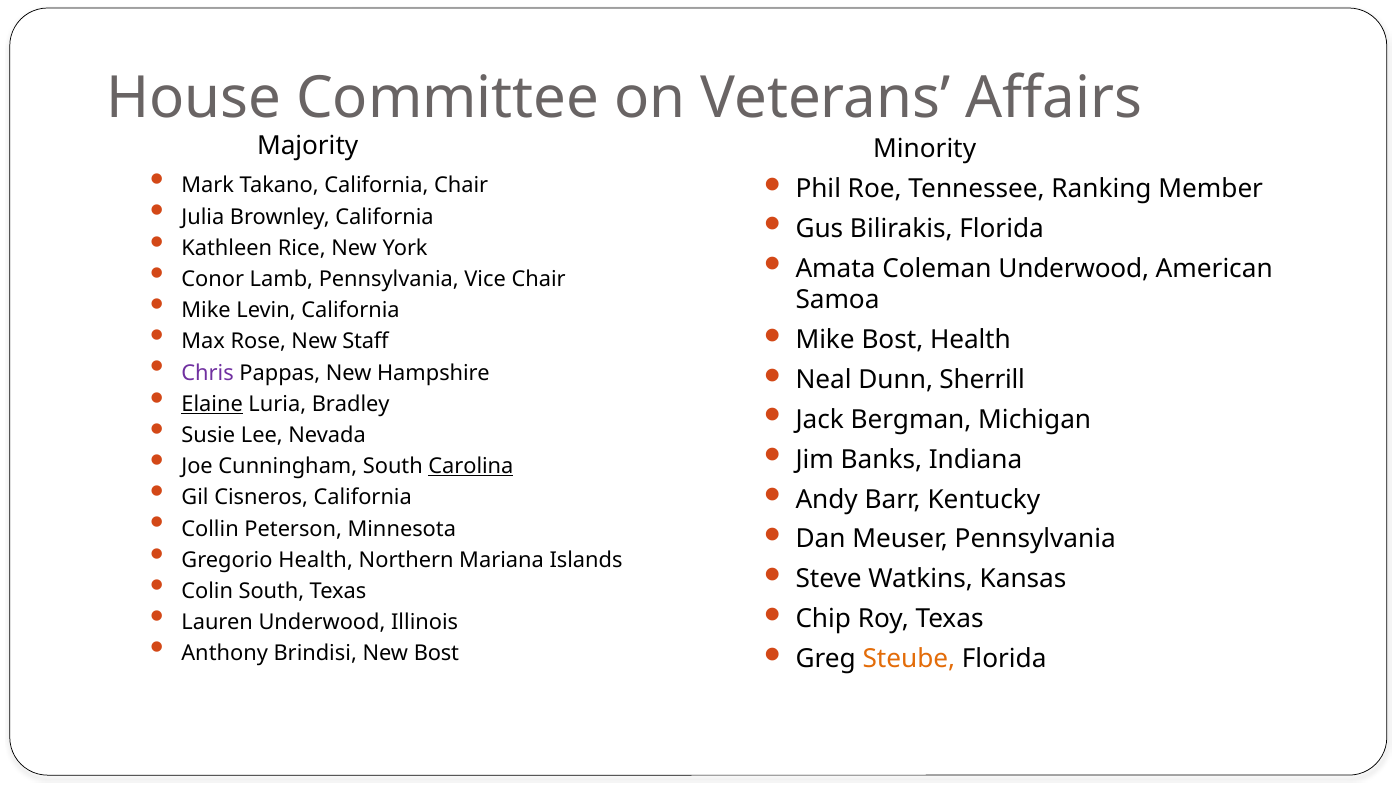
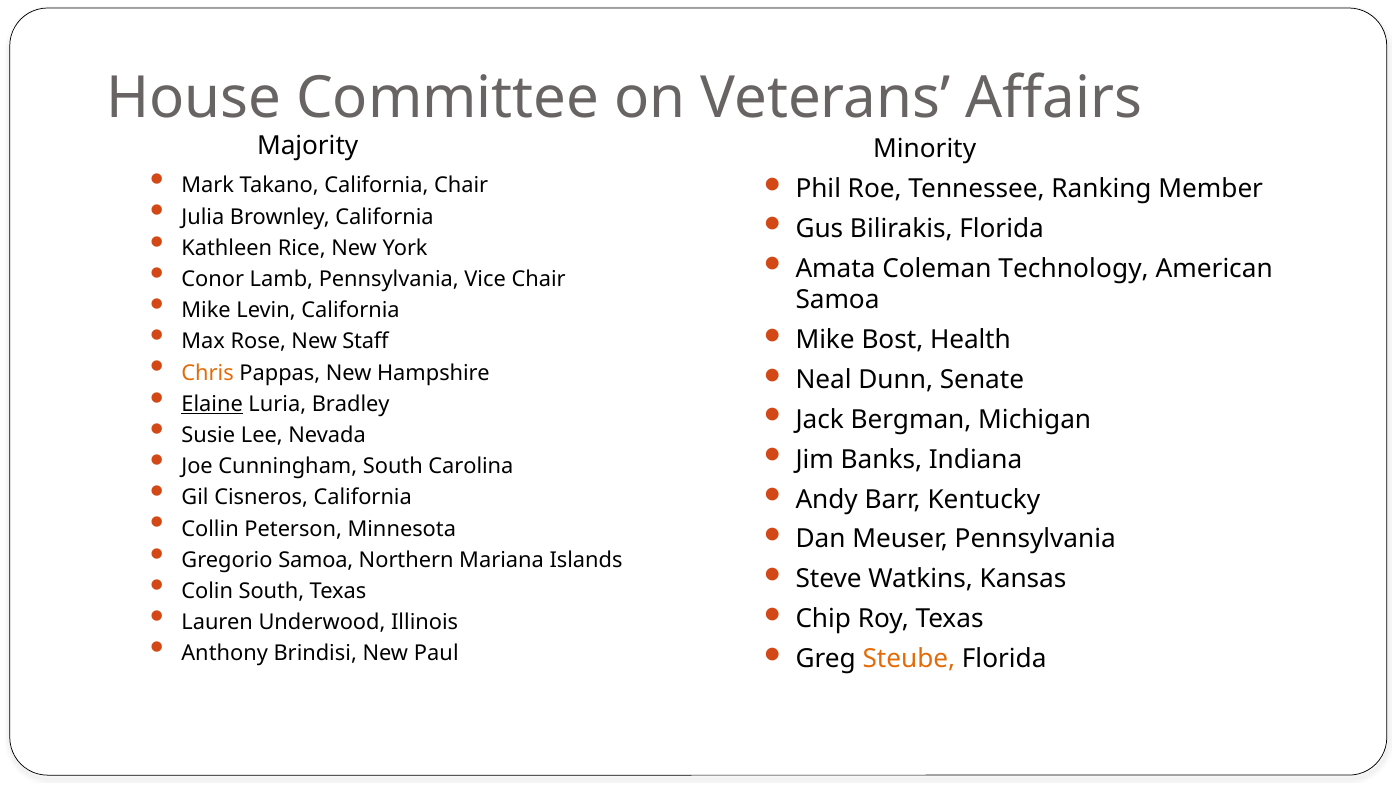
Coleman Underwood: Underwood -> Technology (1074, 268)
Chris colour: purple -> orange (208, 373)
Sherrill: Sherrill -> Senate (982, 380)
Carolina underline: present -> none (471, 466)
Gregorio Health: Health -> Samoa (316, 560)
New Bost: Bost -> Paul (436, 653)
